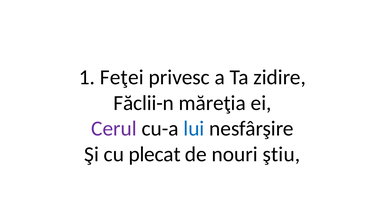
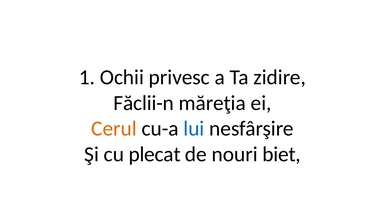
Feţei: Feţei -> Ochii (122, 77)
Cerul colour: purple -> orange (114, 128)
ştiu: ştiu -> biet (282, 154)
